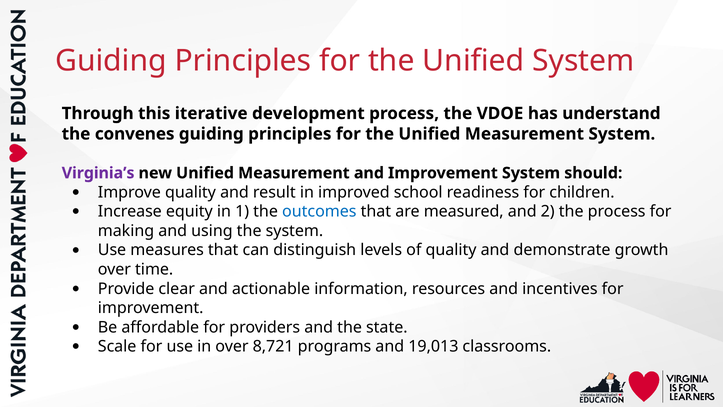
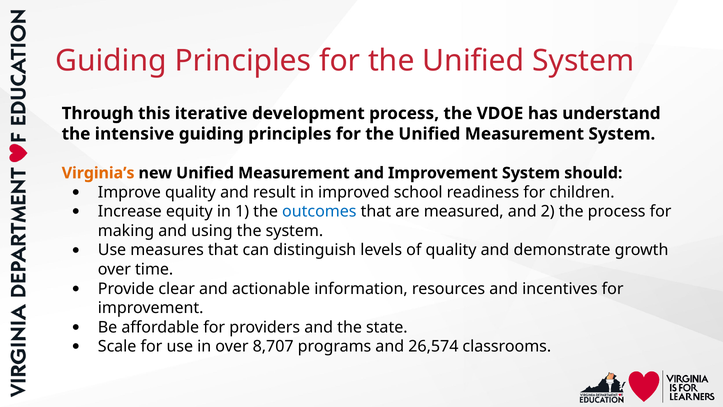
convenes: convenes -> intensive (135, 134)
Virginia’s colour: purple -> orange (98, 173)
8,721: 8,721 -> 8,707 (273, 346)
19,013: 19,013 -> 26,574 (433, 346)
